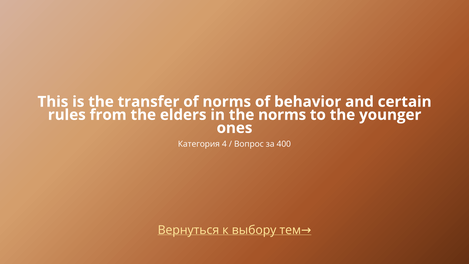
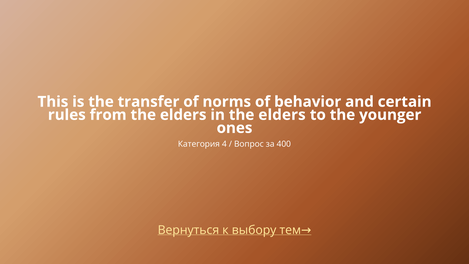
in the norms: norms -> elders (282, 115)
